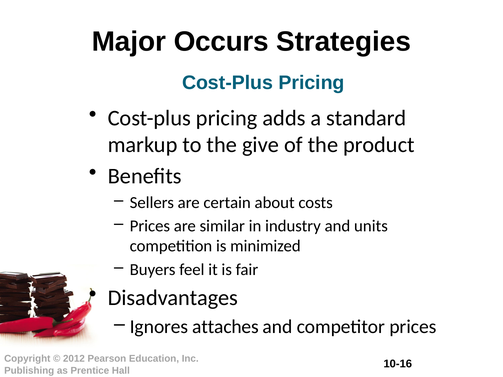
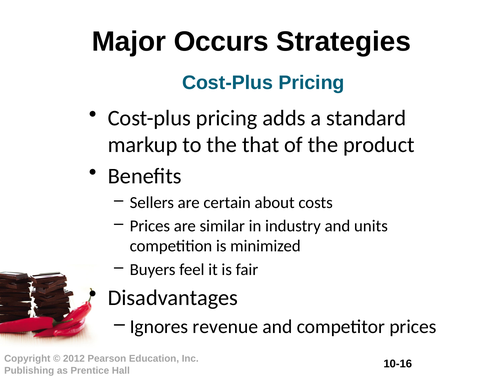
give: give -> that (261, 145)
attaches: attaches -> revenue (225, 327)
